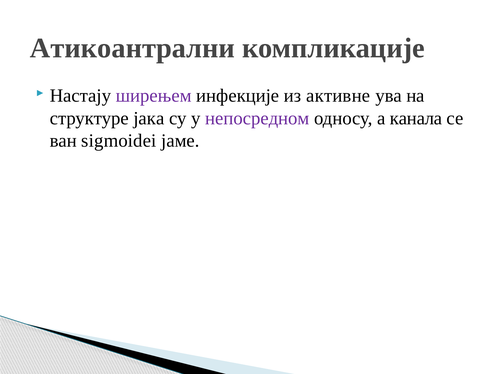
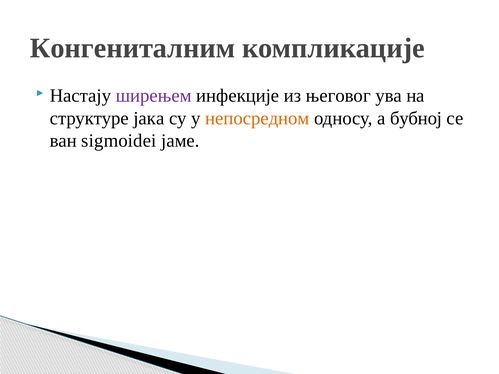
Атикоантрални: Атикоантрални -> Конгениталним (132, 48)
активне: активне -> његовог (338, 96)
непосредном colour: purple -> orange (257, 118)
канала: канала -> бубној (416, 118)
